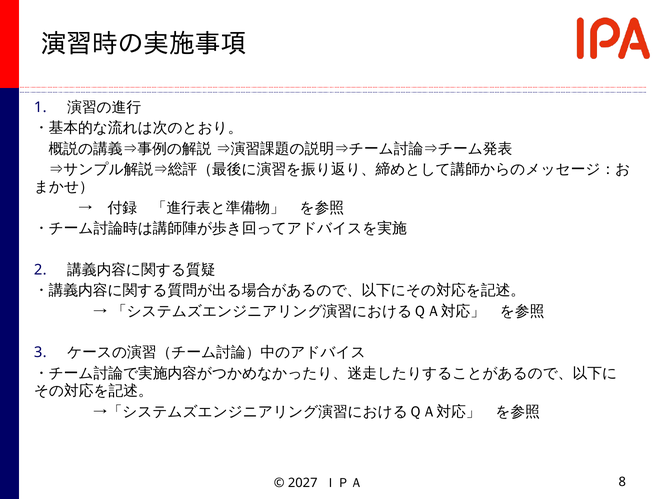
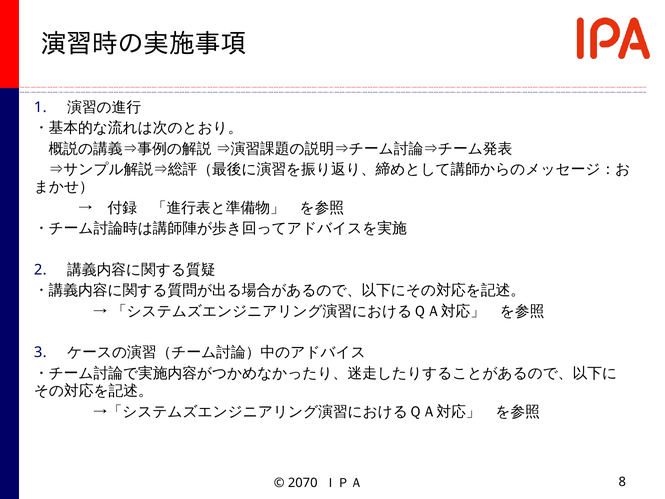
2027: 2027 -> 2070 (303, 483)
